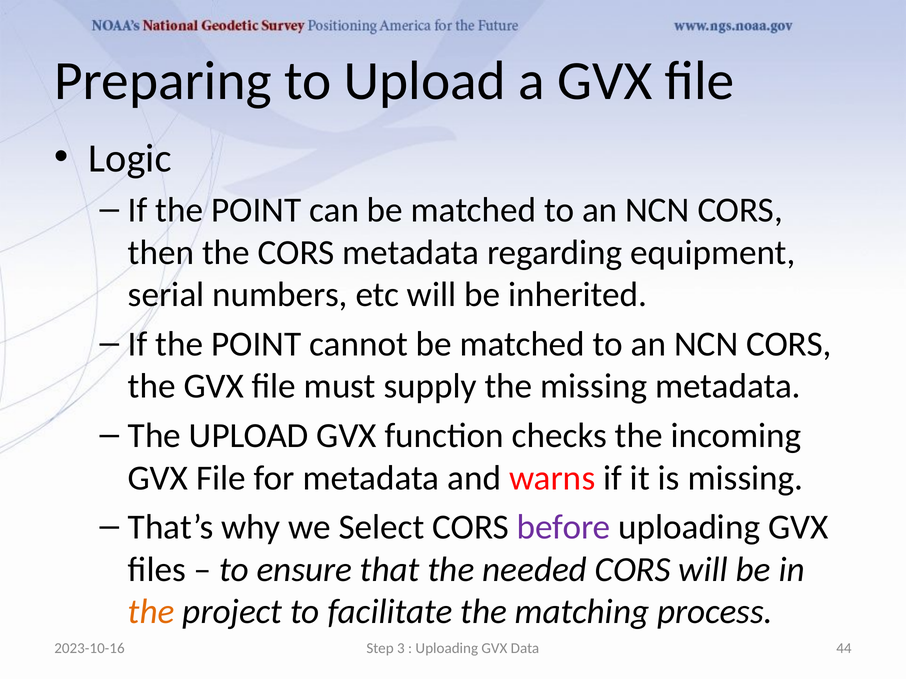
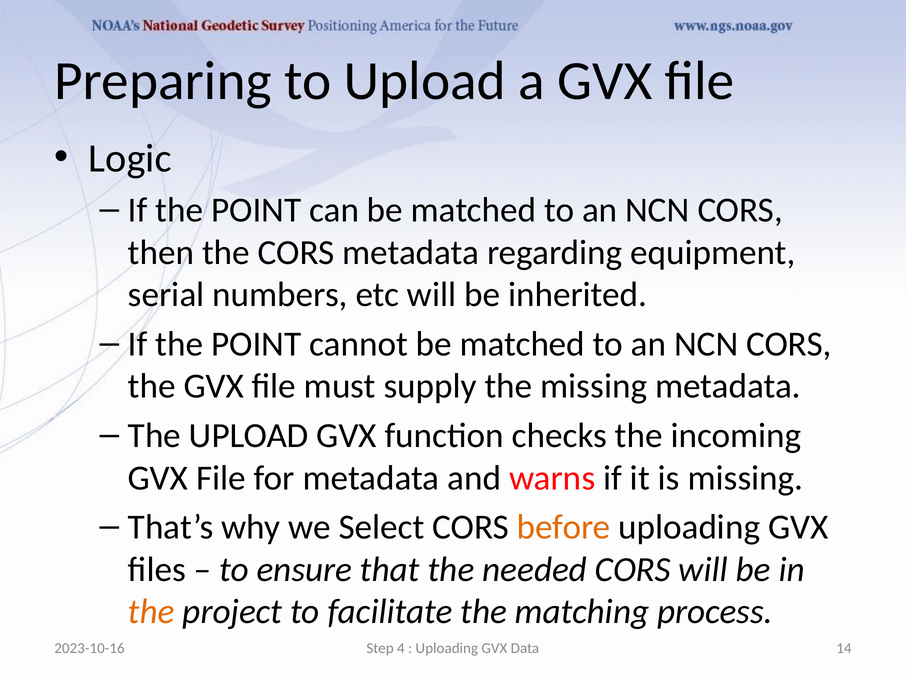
before colour: purple -> orange (564, 528)
3: 3 -> 4 (401, 649)
44: 44 -> 14 (844, 649)
